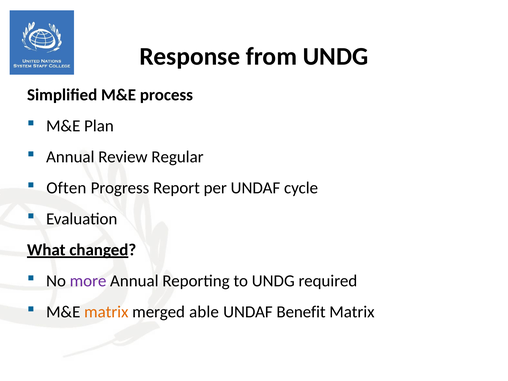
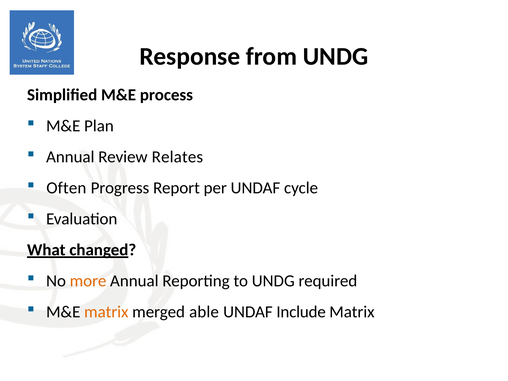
Regular: Regular -> Relates (177, 157)
more colour: purple -> orange (88, 281)
Benefit: Benefit -> Include (301, 312)
